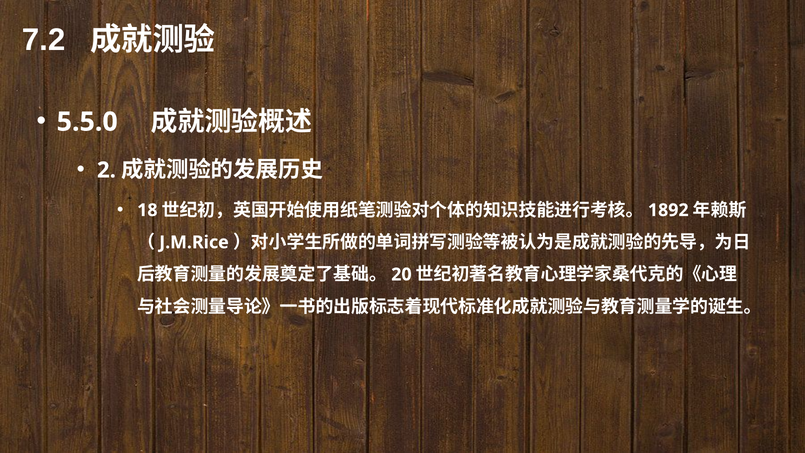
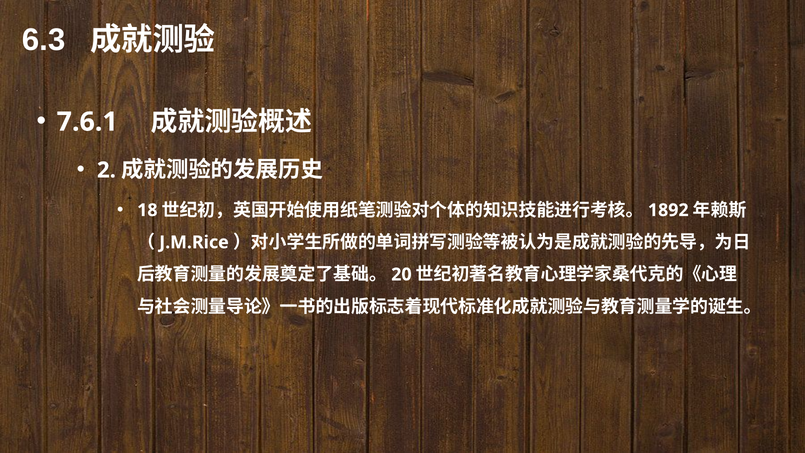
7.2: 7.2 -> 6.3 (44, 40)
5.5.0: 5.5.0 -> 7.6.1 (87, 122)
